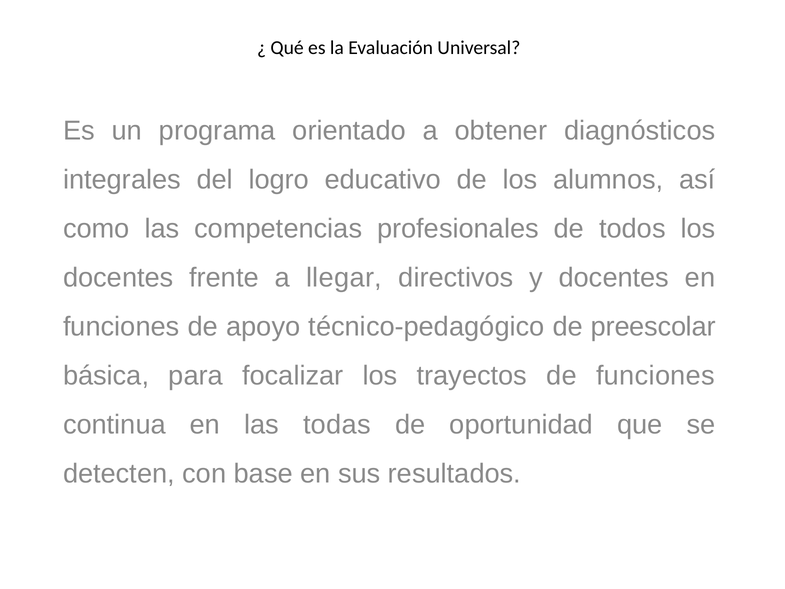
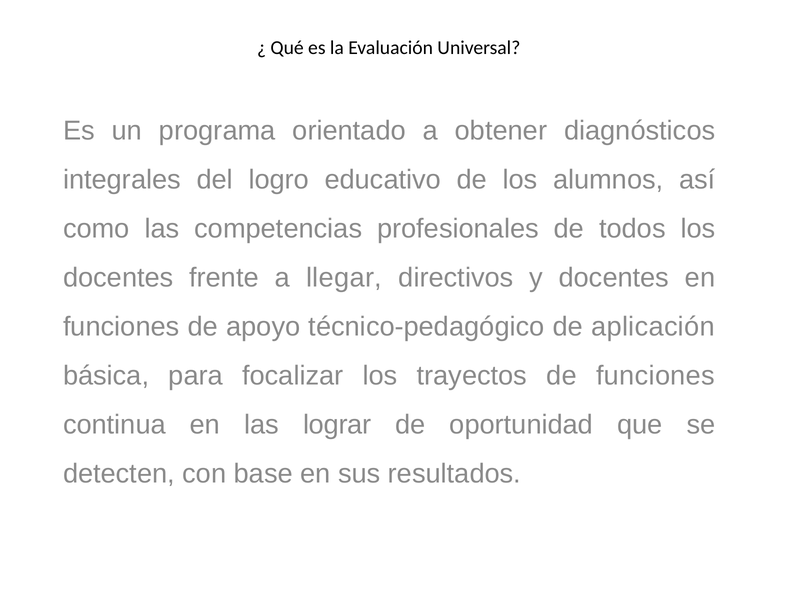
preescolar: preescolar -> aplicación (653, 326)
todas: todas -> lograr (337, 424)
